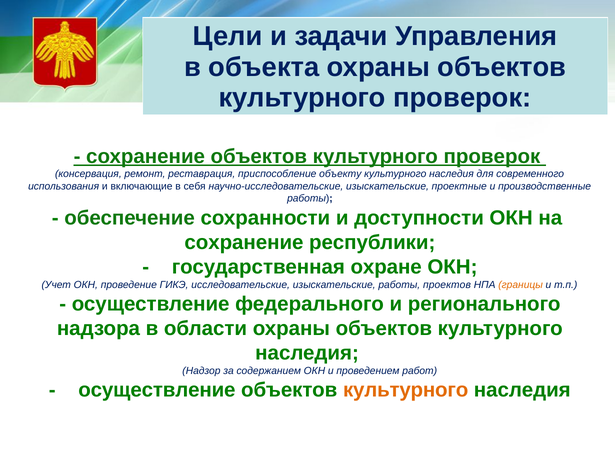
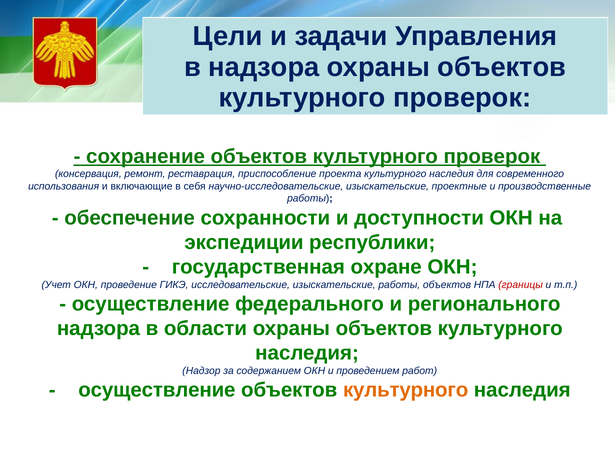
в объекта: объекта -> надзора (264, 67)
объекту: объекту -> проекта (340, 174)
сохранение: сохранение -> экспедиции (244, 242)
работы проектов: проектов -> объектов (447, 285)
границы colour: orange -> red (521, 285)
